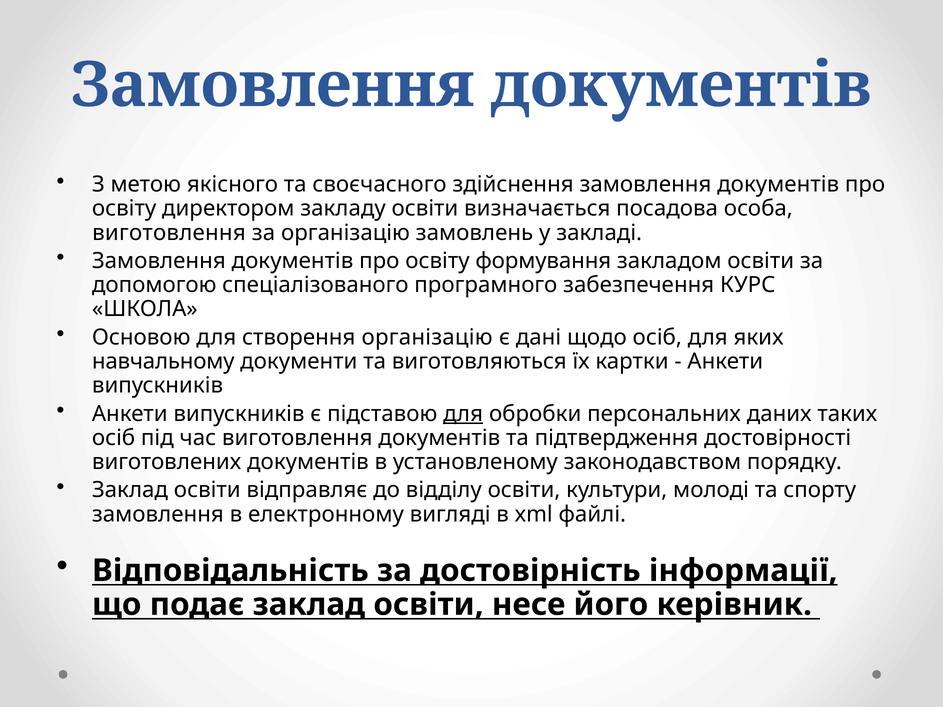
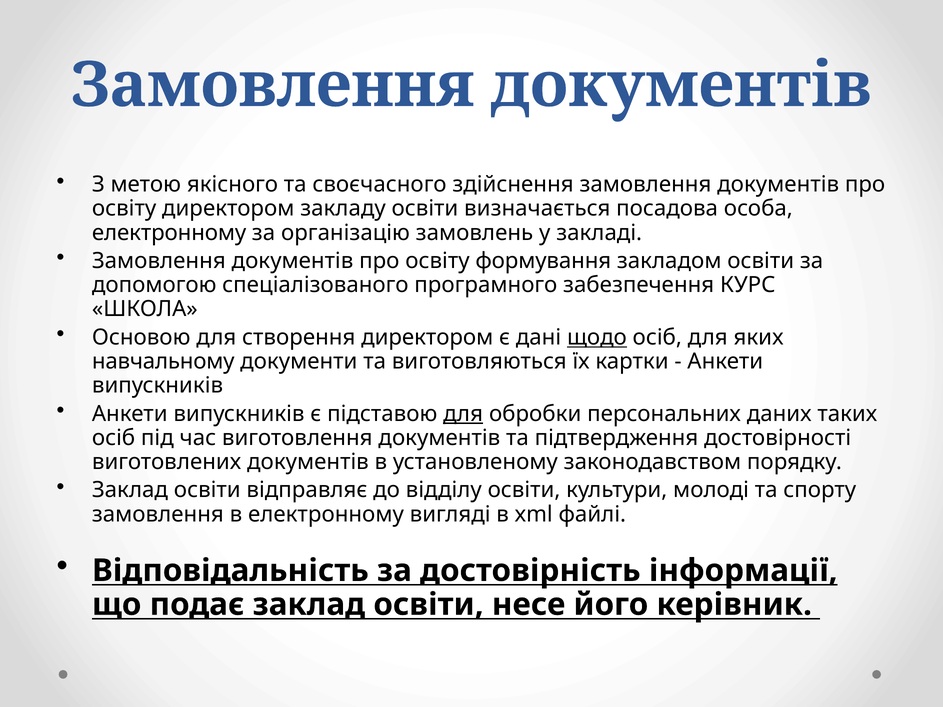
виготовлення: виготовлення -> електронному (169, 233)
створення організацію: організацію -> директором (427, 337)
щодо underline: none -> present (597, 337)
